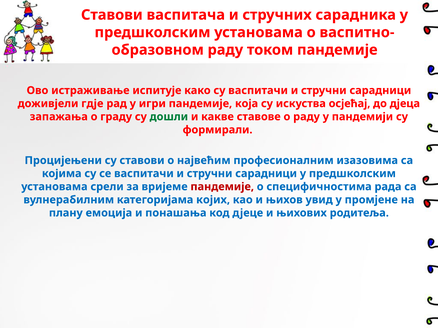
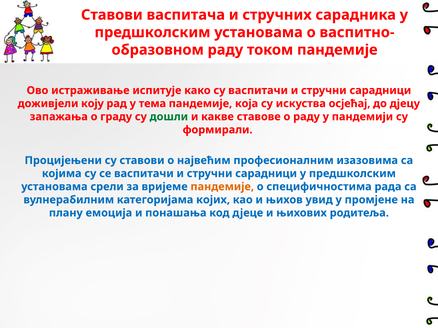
гдје: гдје -> коју (92, 104)
игри: игри -> тема (152, 104)
дјеца: дјеца -> дјецу (405, 104)
пандемије colour: red -> orange (222, 187)
